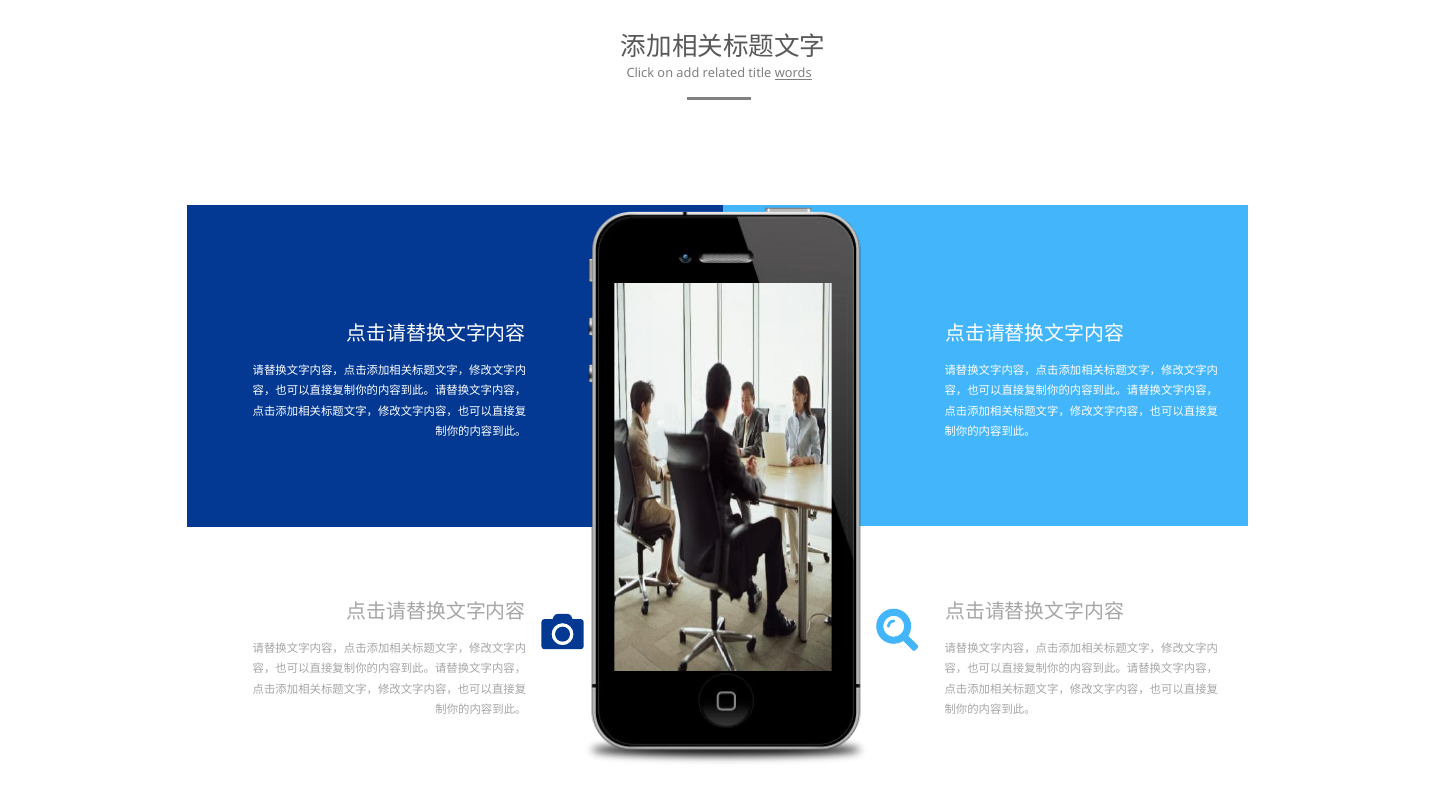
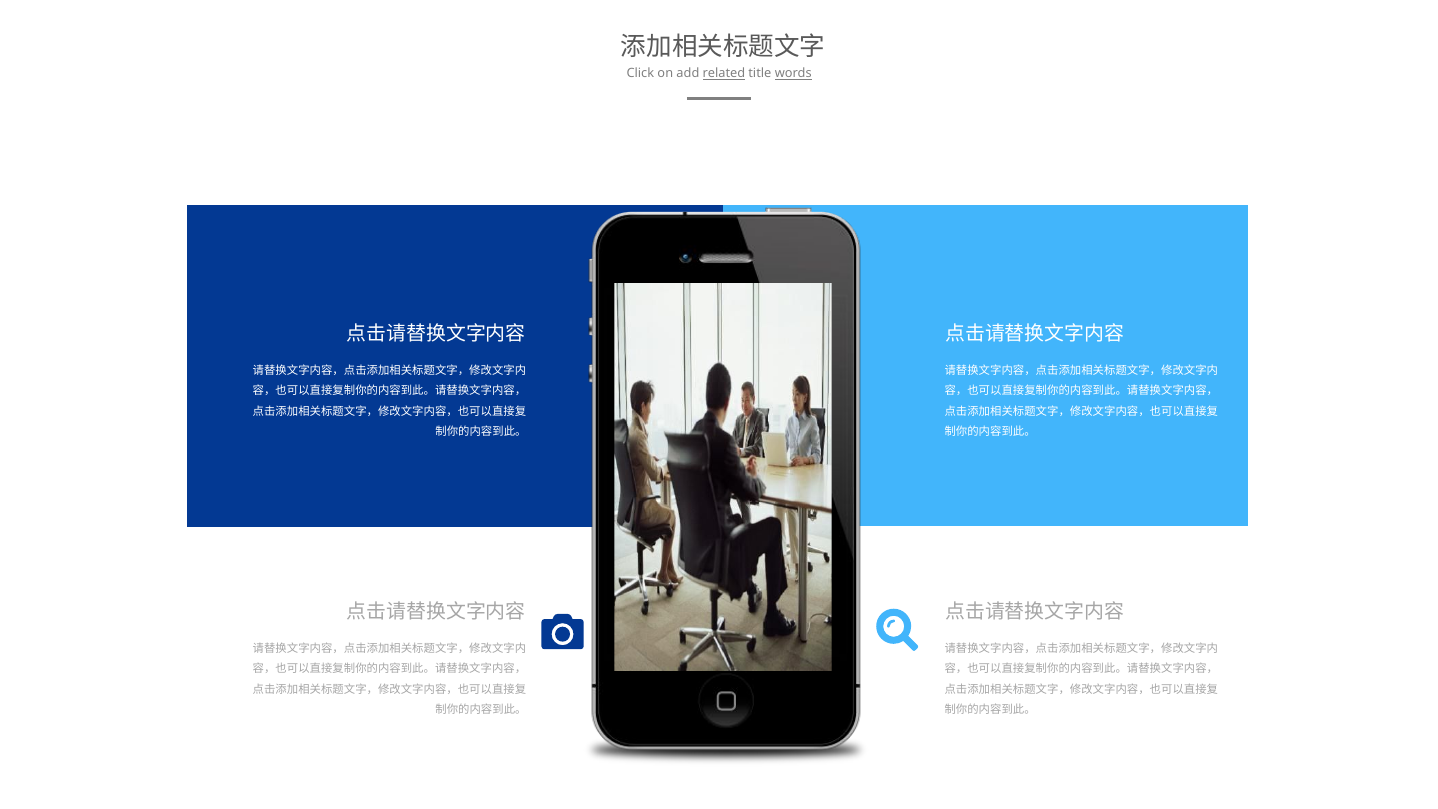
related underline: none -> present (724, 74)
